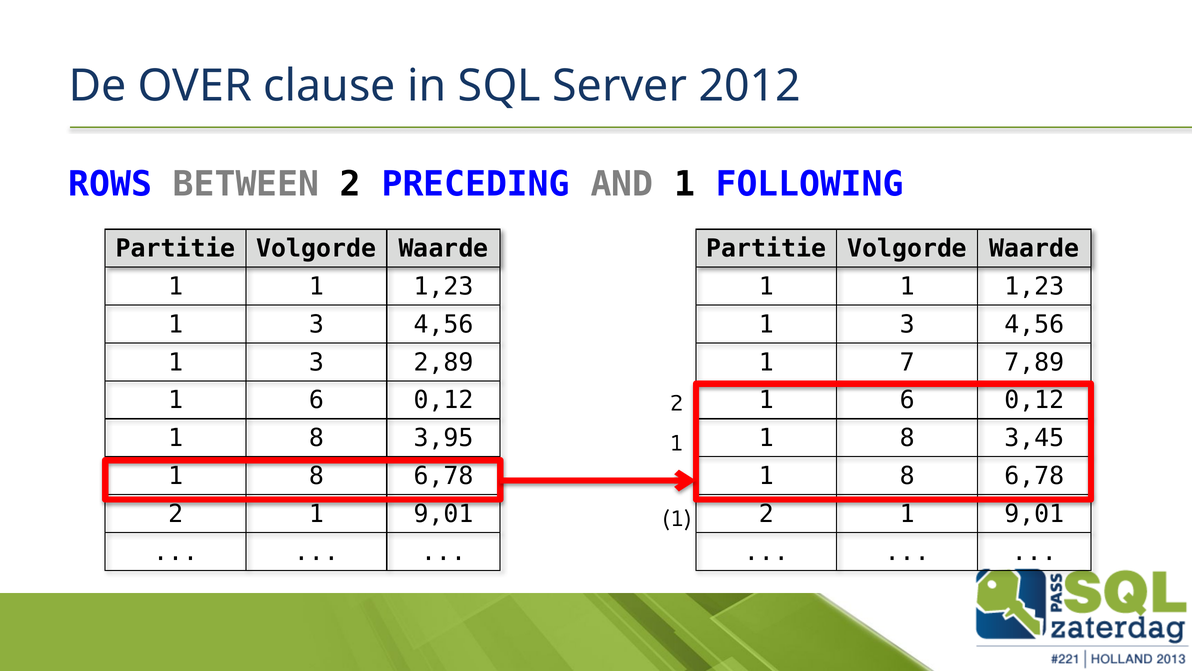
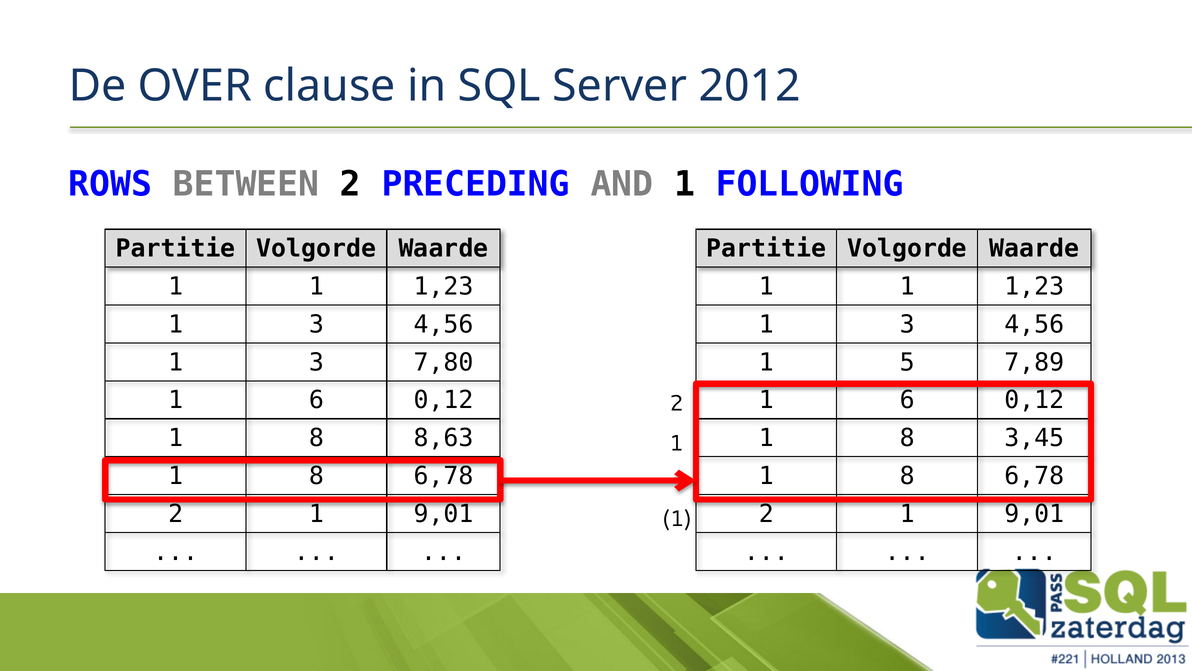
2,89: 2,89 -> 7,80 (443, 362)
7: 7 -> 5 (907, 362)
3,95: 3,95 -> 8,63 (443, 438)
